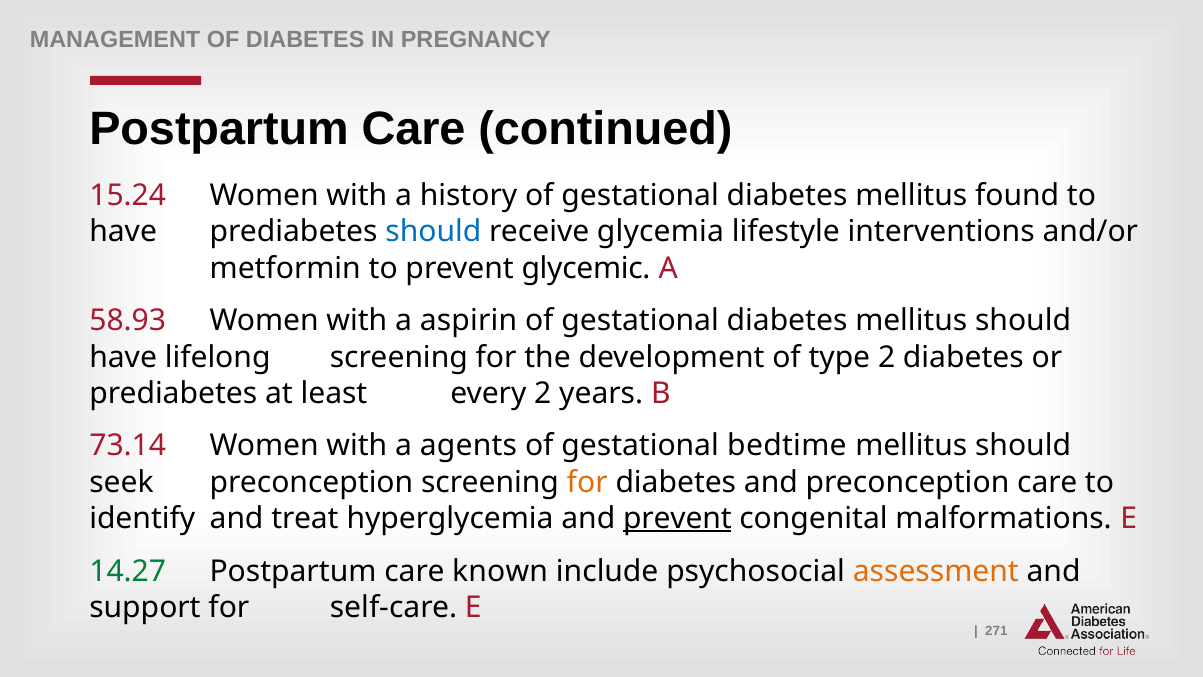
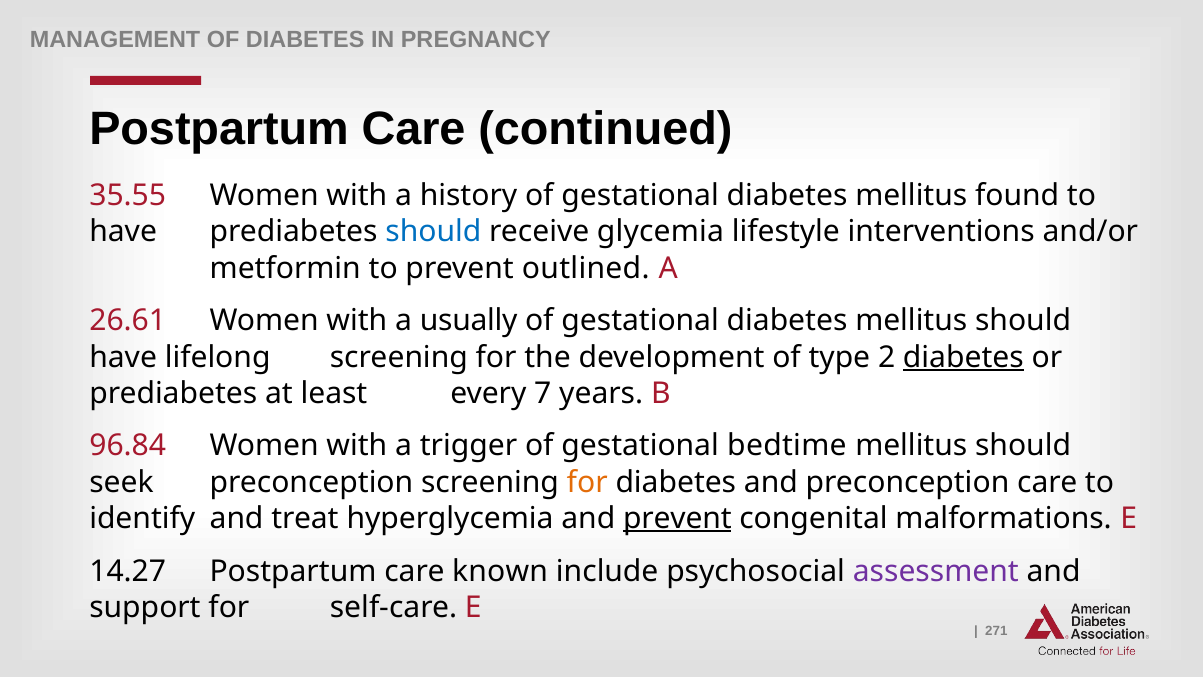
15.24: 15.24 -> 35.55 (128, 196)
glycemic: glycemic -> outlined (586, 268)
58.93: 58.93 -> 26.61 (128, 321)
aspirin: aspirin -> usually (469, 321)
diabetes underline: none -> present (963, 357)
every 2: 2 -> 7 (543, 393)
73.14: 73.14 -> 96.84 (128, 446)
agents: agents -> trigger (469, 446)
14.27 colour: green -> black (128, 571)
assessment colour: orange -> purple (936, 571)
